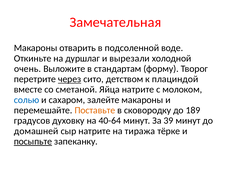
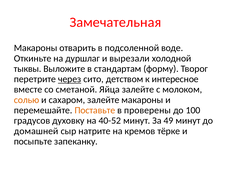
очень: очень -> тыквы (28, 69)
плациндой: плациндой -> интересное (175, 79)
Яйца натрите: натрите -> залейте (138, 90)
солью colour: blue -> orange (27, 100)
сковородку: сковородку -> проверены (147, 110)
189: 189 -> 100 (193, 110)
40-64: 40-64 -> 40-52 (110, 121)
39: 39 -> 49 (168, 121)
тиража: тиража -> кремов (140, 131)
посыпьте underline: present -> none (33, 142)
